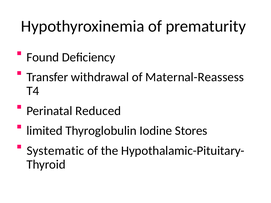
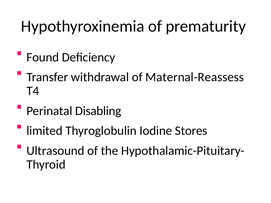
Reduced: Reduced -> Disabling (98, 111)
Systematic: Systematic -> Ultrasound (55, 151)
